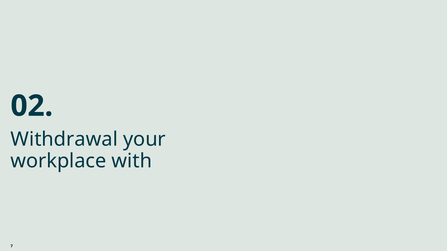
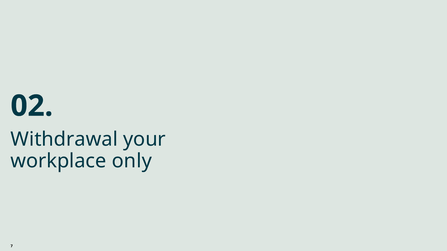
with: with -> only (132, 161)
